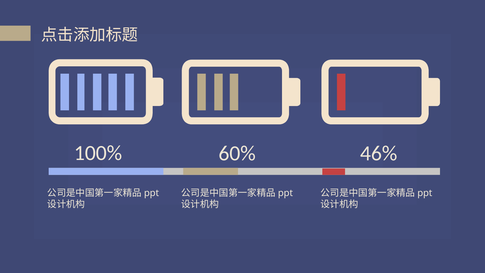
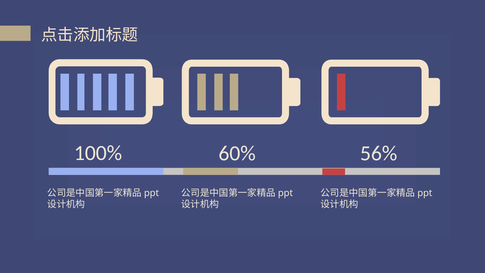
46%: 46% -> 56% (379, 153)
